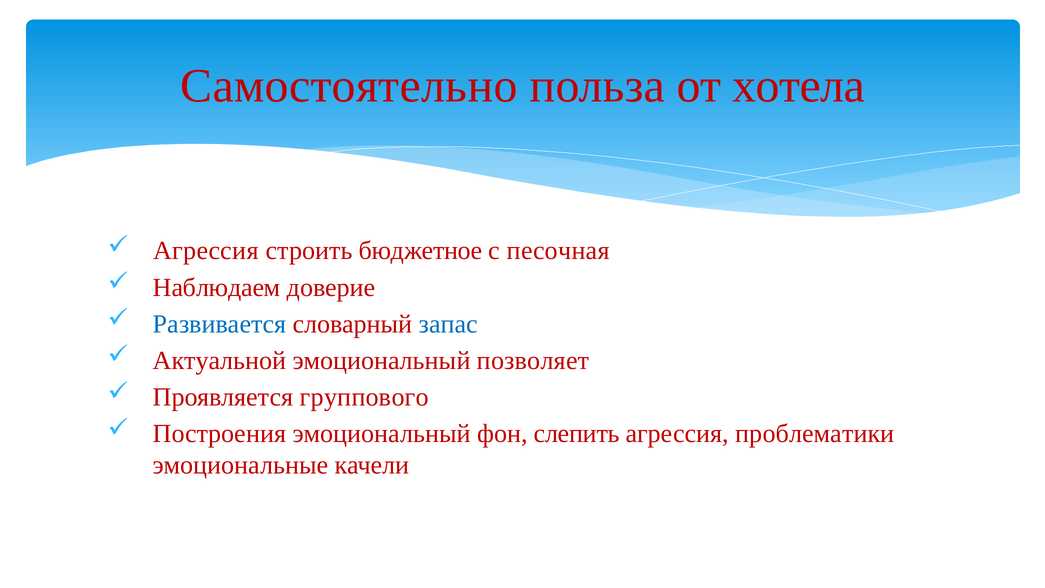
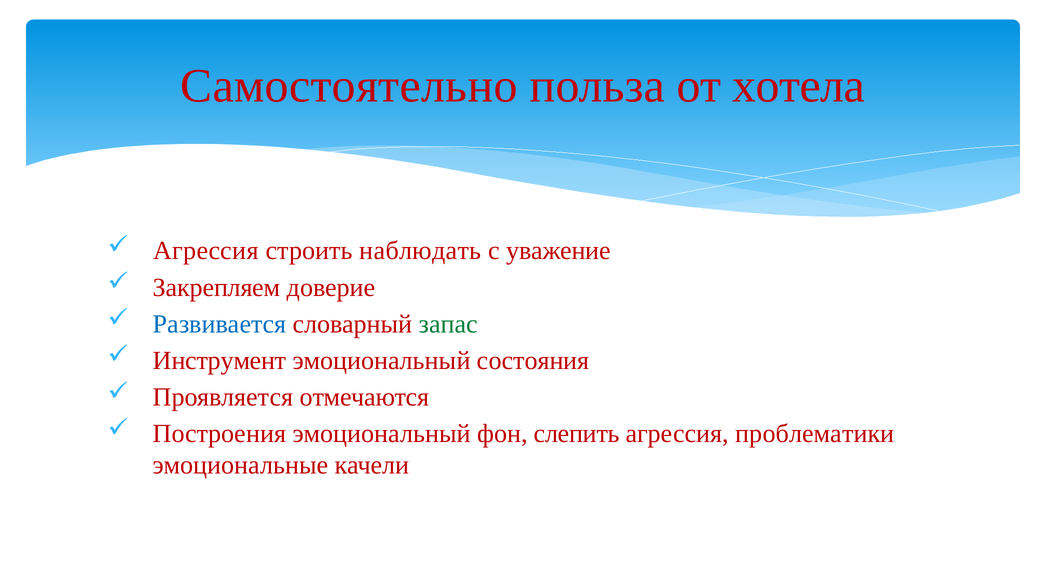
бюджетное: бюджетное -> наблюдать (420, 251)
песочная: песочная -> уважение (559, 251)
Наблюдаем: Наблюдаем -> Закрепляем (217, 287)
запас colour: blue -> green (448, 324)
Актуальной: Актуальной -> Инструмент (220, 360)
позволяет: позволяет -> состояния (533, 360)
группового: группового -> отмечаются (365, 397)
